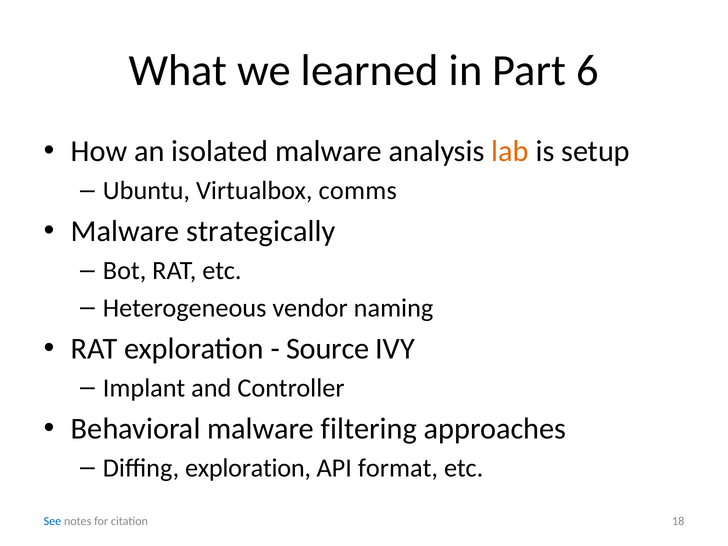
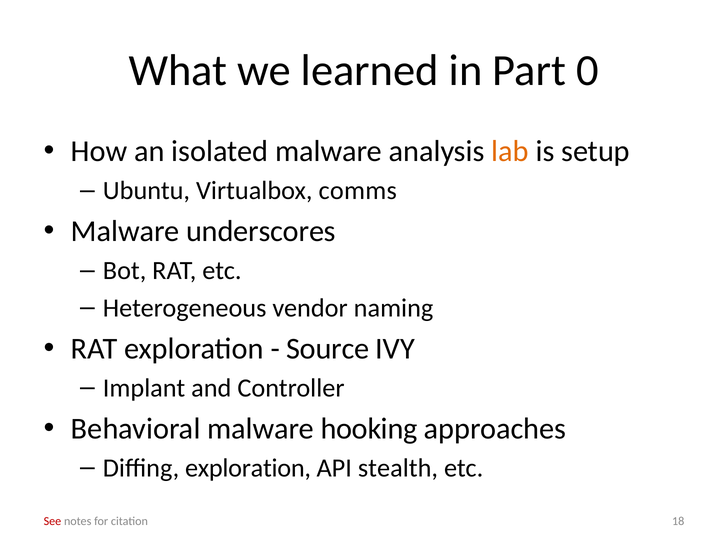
6: 6 -> 0 (587, 70)
strategically: strategically -> underscores (261, 231)
filtering: filtering -> hooking (369, 429)
format: format -> stealth (398, 468)
See colour: blue -> red (52, 521)
